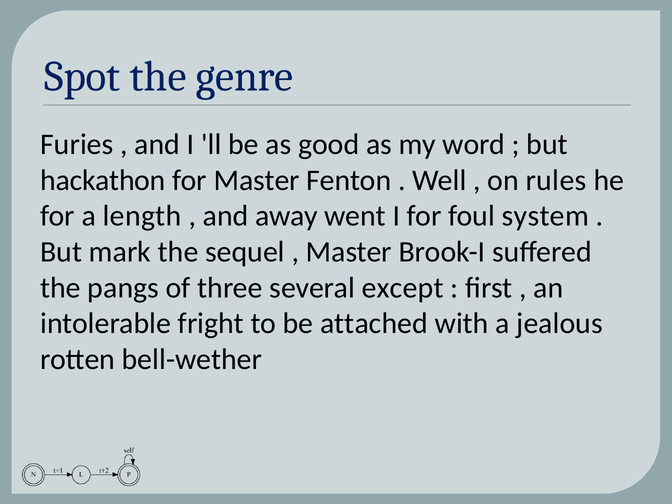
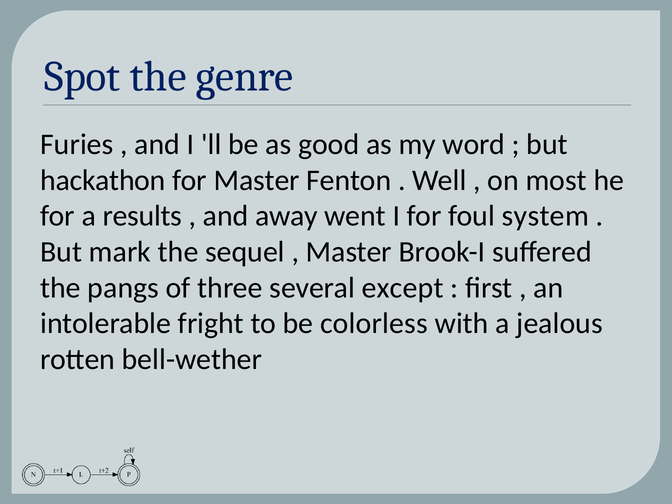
rules: rules -> most (556, 180)
length: length -> results (142, 216)
attached: attached -> colorless (374, 324)
